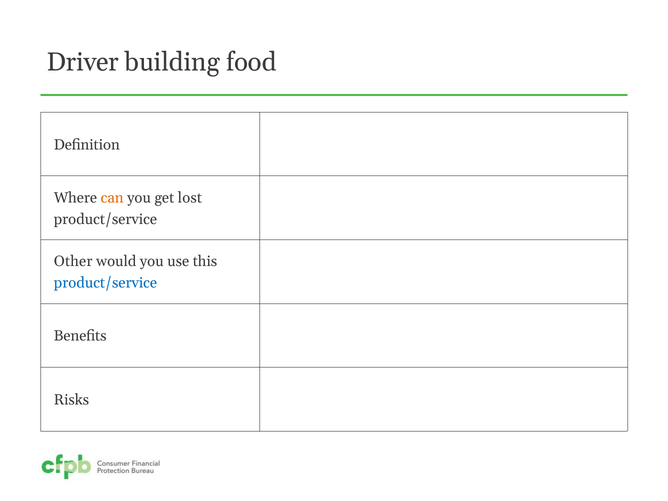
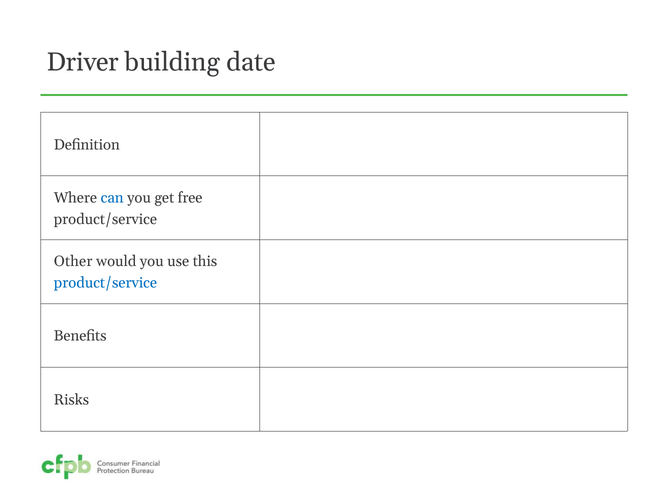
food: food -> date (251, 62)
can colour: orange -> blue (112, 198)
lost: lost -> free (190, 198)
